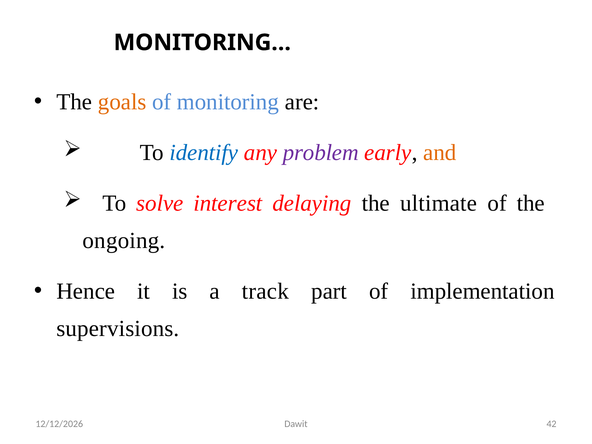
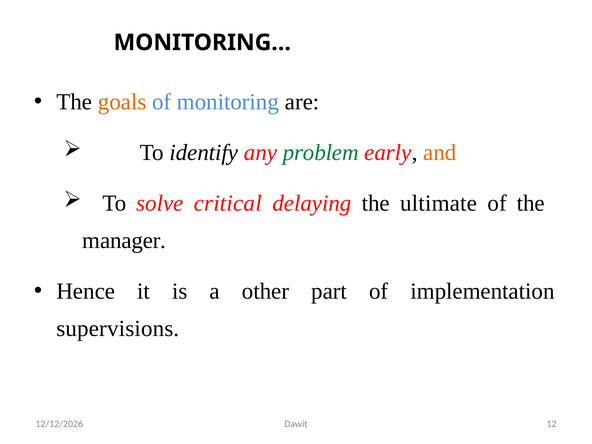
identify colour: blue -> black (204, 153)
problem colour: purple -> green (321, 153)
interest: interest -> critical (228, 203)
ongoing: ongoing -> manager (124, 241)
track: track -> other (266, 291)
42: 42 -> 12 (551, 424)
